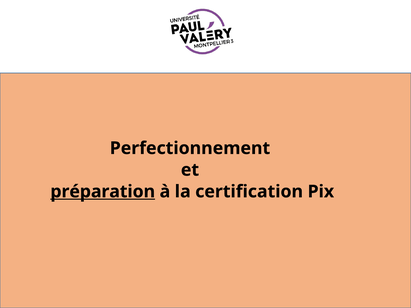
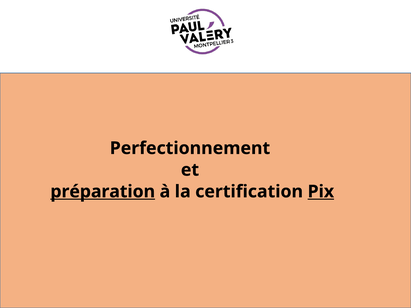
Pix underline: none -> present (321, 192)
